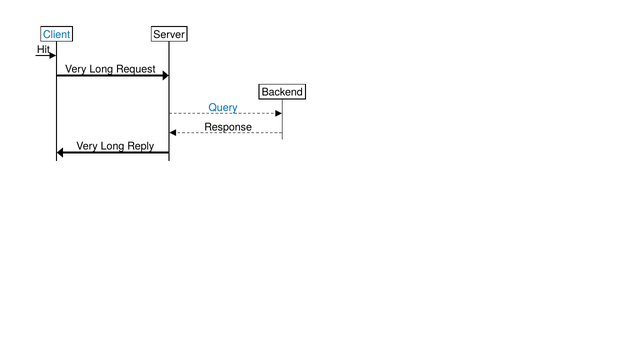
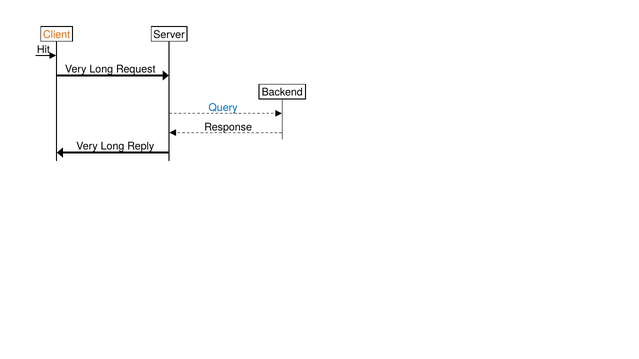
Client colour: blue -> orange (57, 35)
